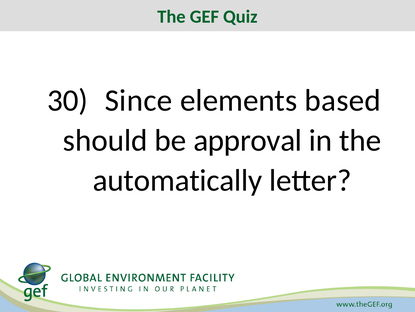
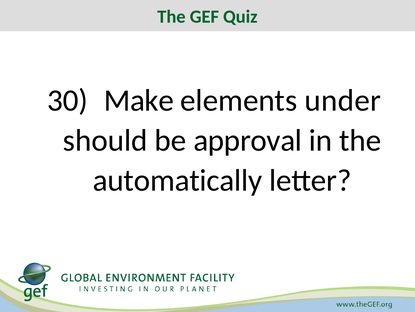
Since: Since -> Make (139, 100)
based: based -> under (343, 100)
